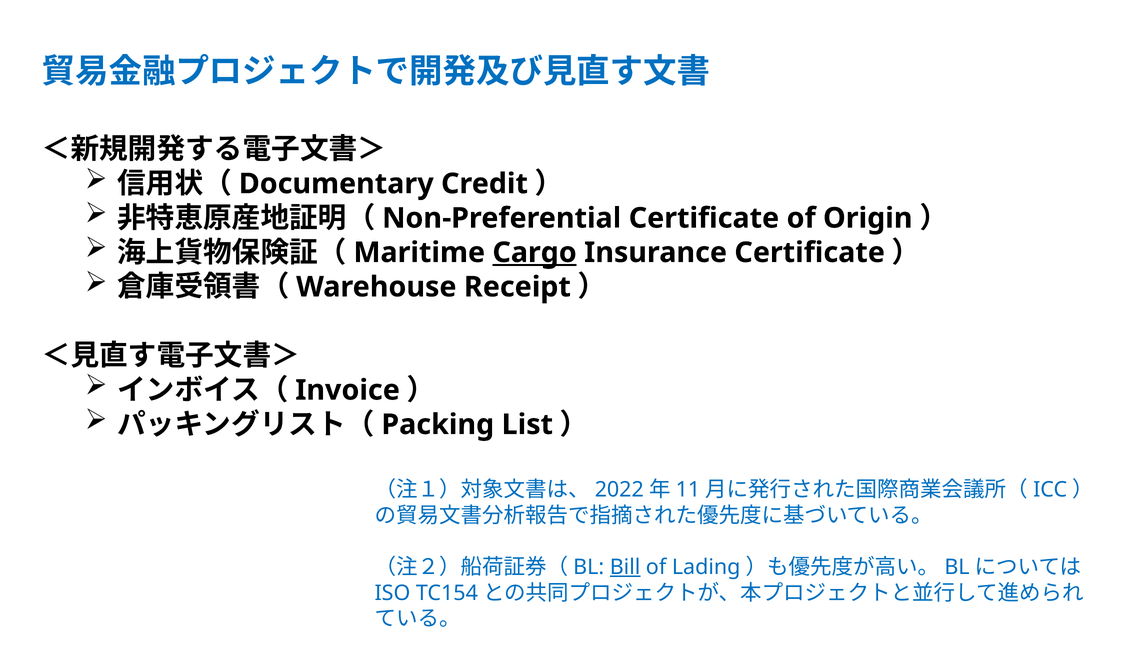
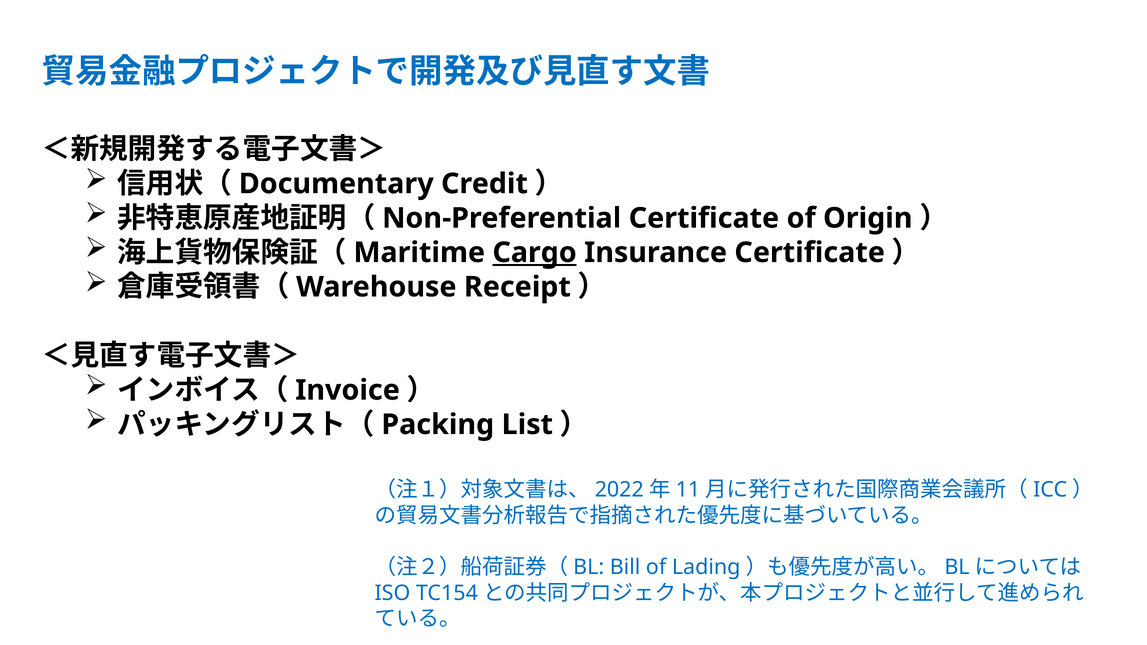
Bill underline: present -> none (625, 567)
